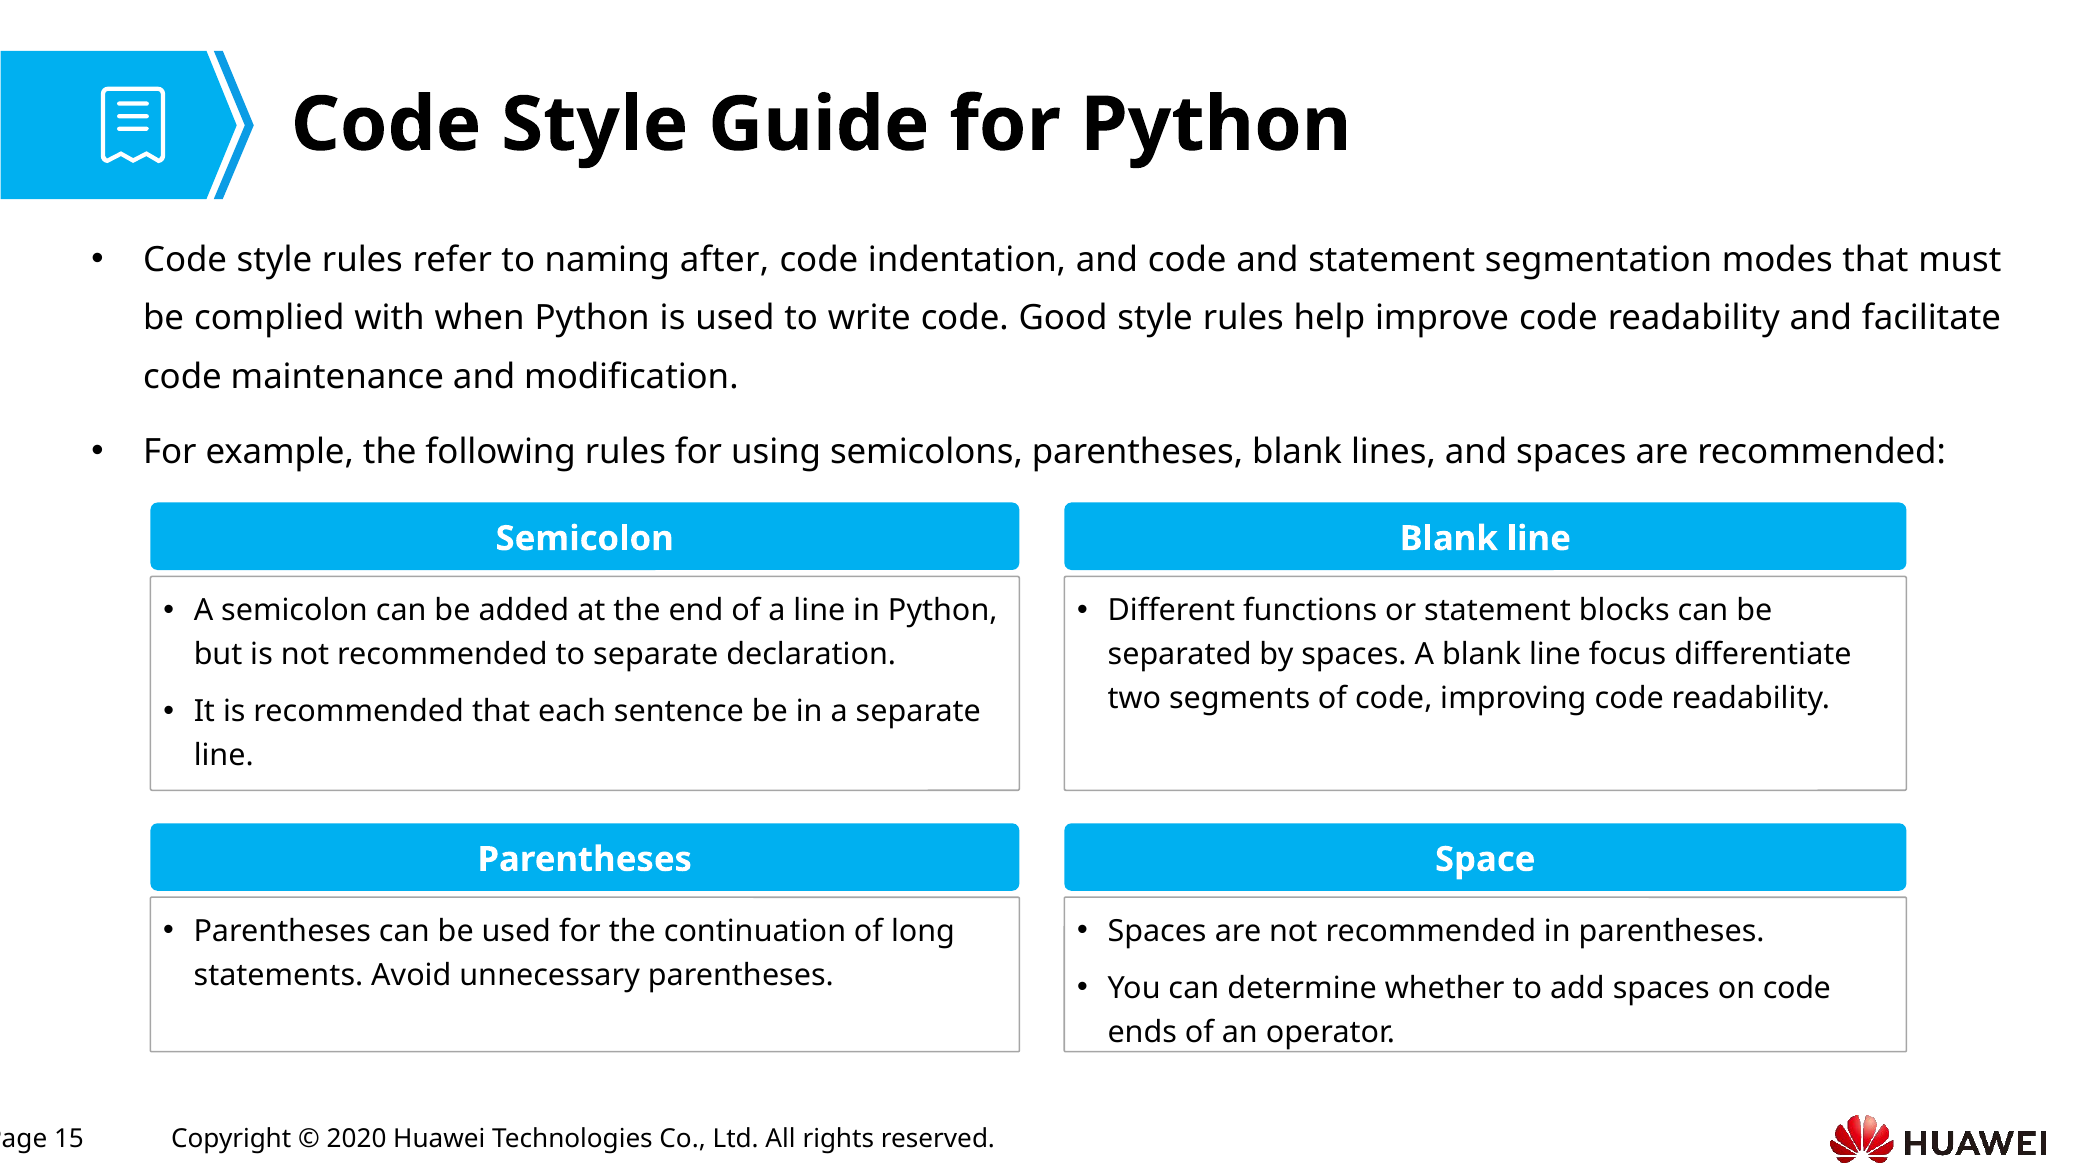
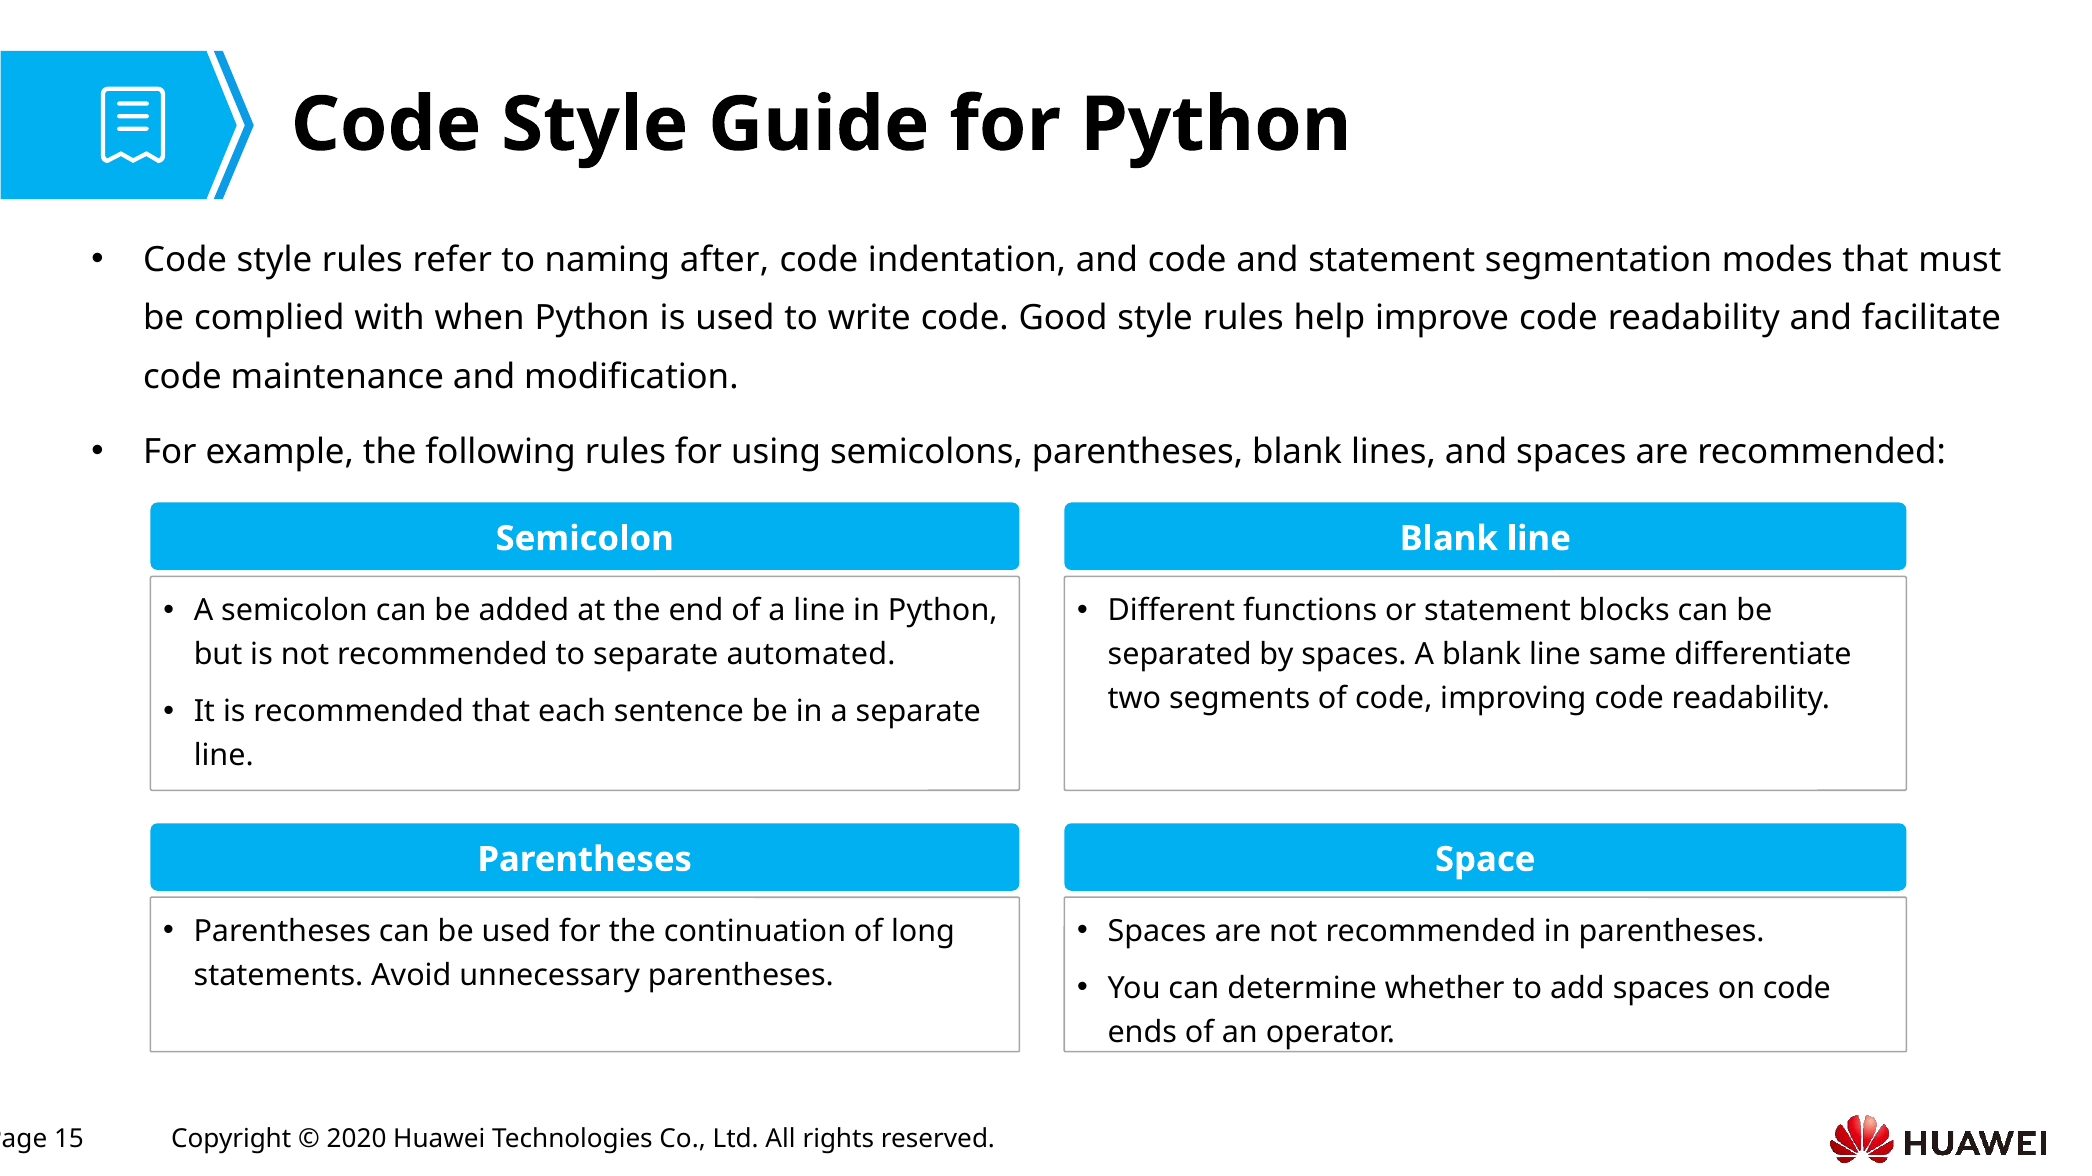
declaration: declaration -> automated (811, 655)
focus: focus -> same (1628, 655)
